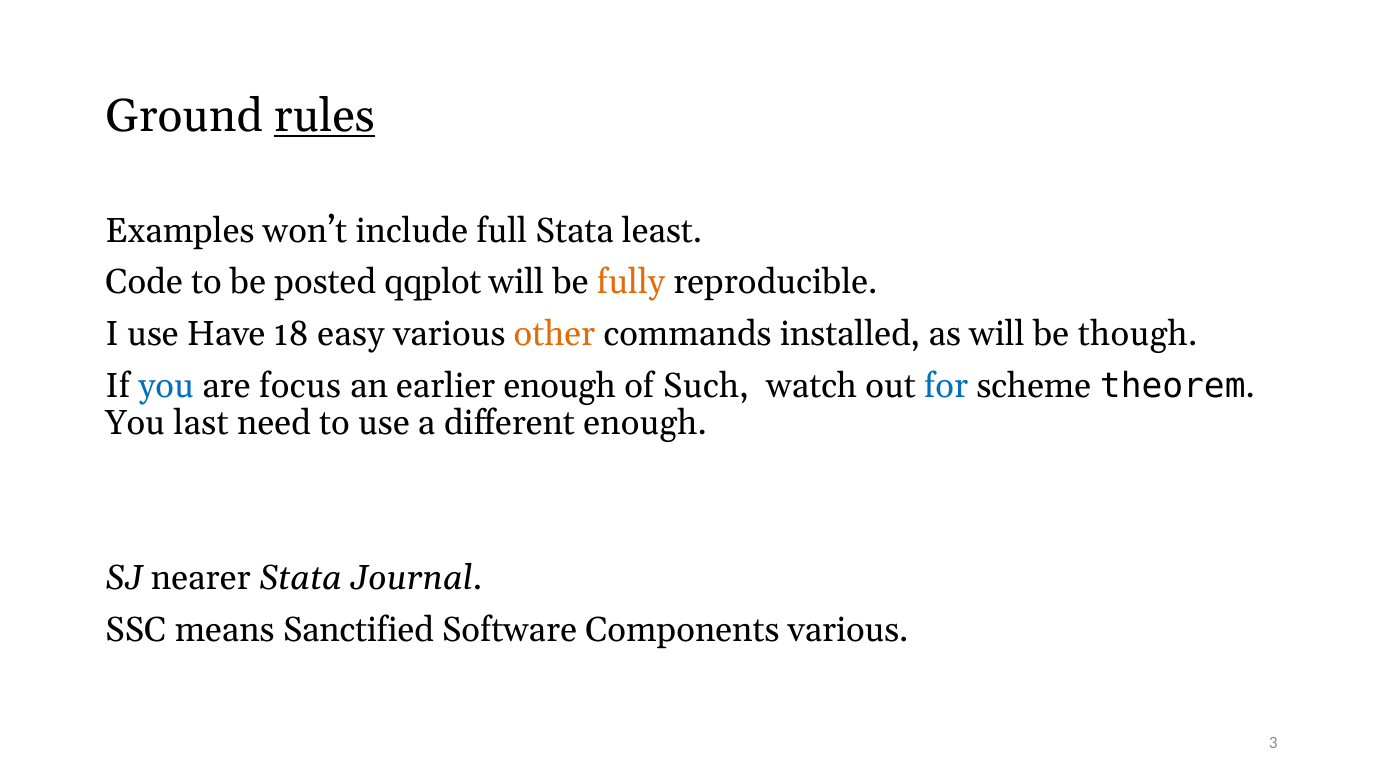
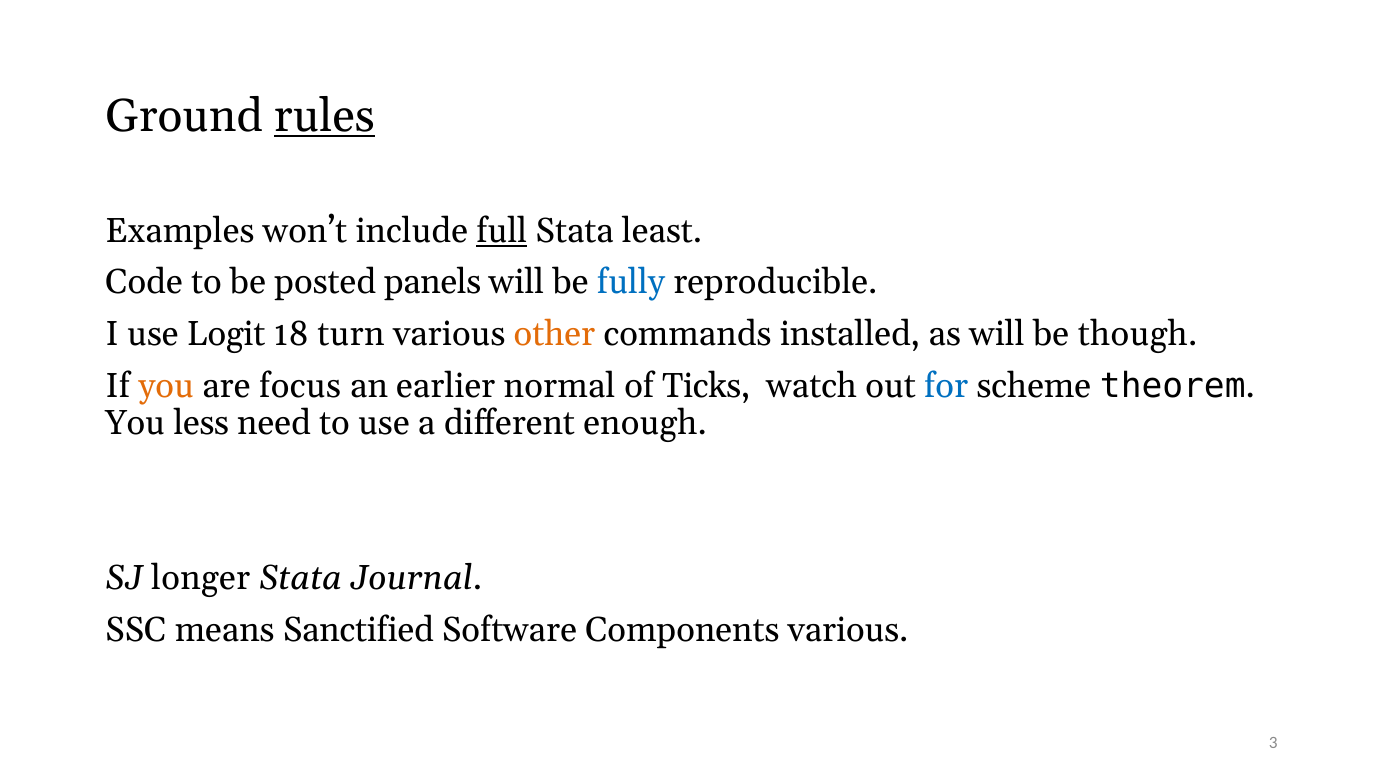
full underline: none -> present (502, 231)
qqplot: qqplot -> panels (433, 282)
fully colour: orange -> blue (631, 282)
Have: Have -> Logit (226, 334)
easy: easy -> turn (351, 334)
you colour: blue -> orange (166, 386)
earlier enough: enough -> normal (560, 386)
Such: Such -> Ticks (706, 386)
last: last -> less (201, 423)
nearer: nearer -> longer (201, 579)
